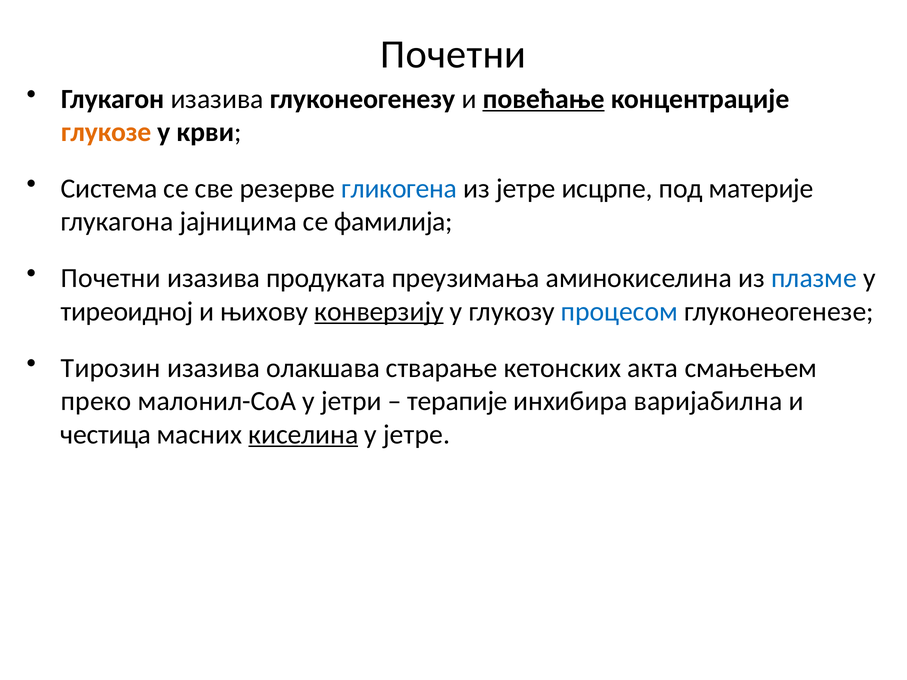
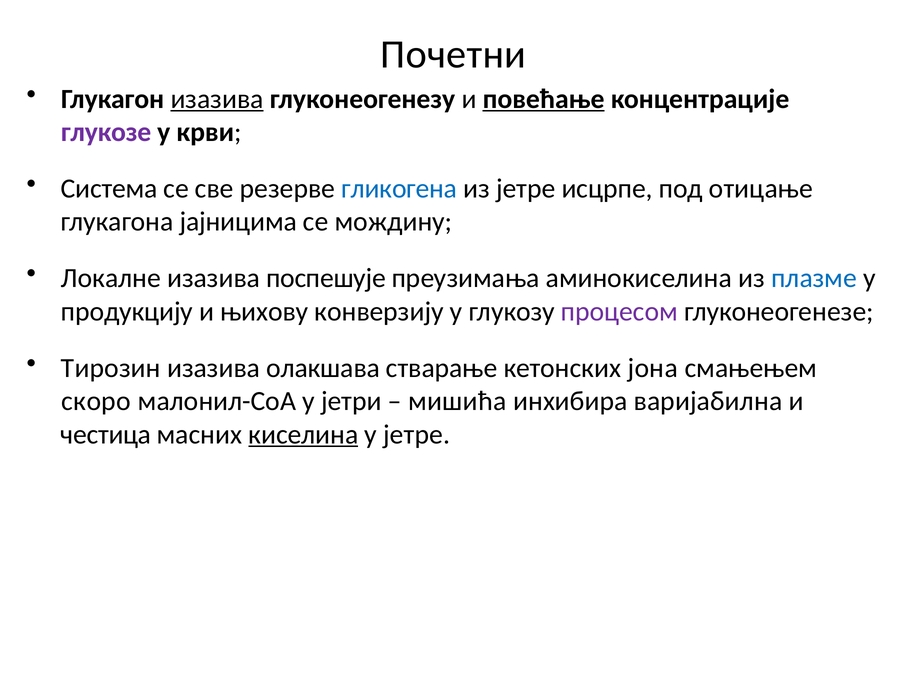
изазива underline: none -> present (217, 99)
глукозе colour: orange -> purple (106, 132)
материје: материје -> отицање (761, 189)
фамилија: фамилија -> мождину (394, 222)
Почетни: Почетни -> Локалне (111, 278)
продуката: продуката -> поспешује (326, 278)
тиреоидној: тиреоидној -> продукцију (127, 312)
конверзију underline: present -> none (379, 312)
процесом colour: blue -> purple (619, 312)
акта: акта -> јона (653, 368)
преко: преко -> скоро (96, 401)
терапије: терапије -> мишића (457, 401)
